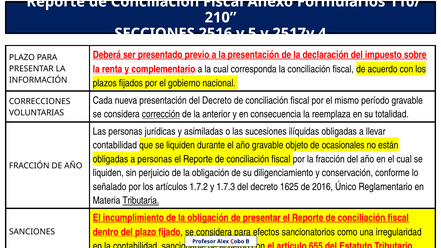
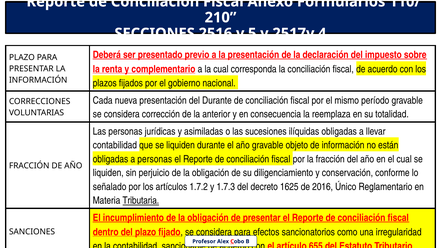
presentación del Decreto: Decreto -> Durante (217, 100)
corrección underline: present -> none (161, 114)
de ocasionales: ocasionales -> información (343, 145)
